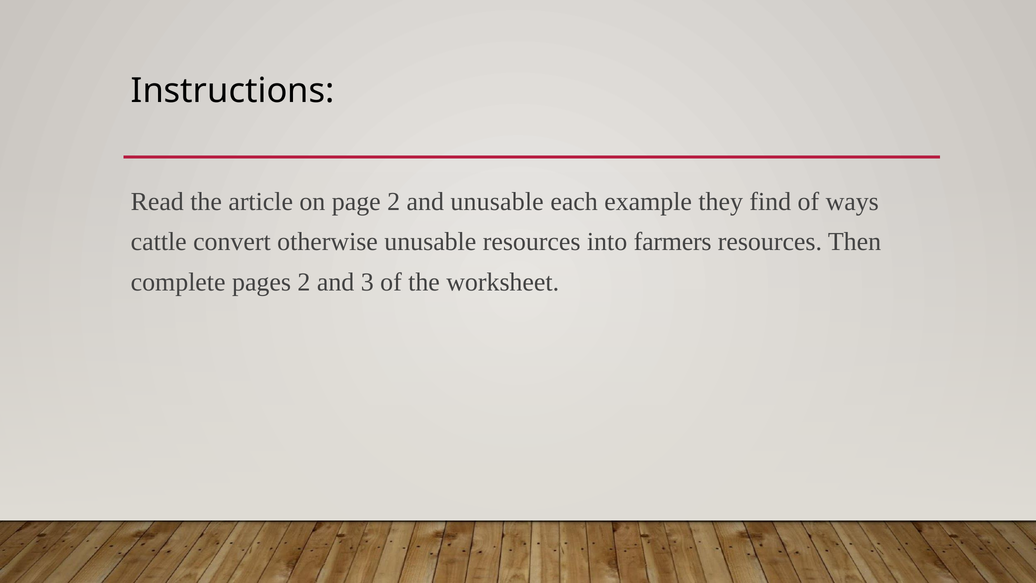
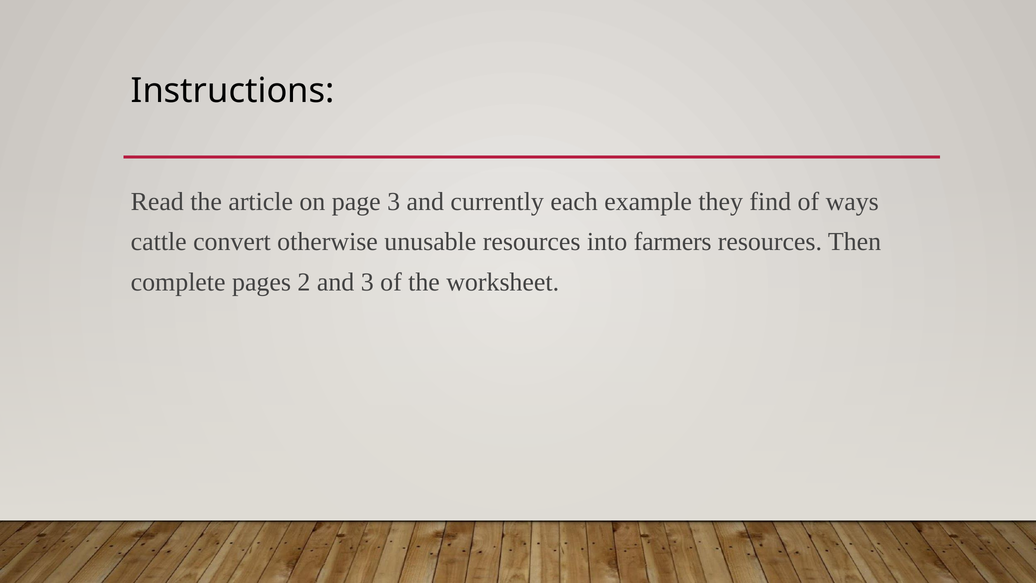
page 2: 2 -> 3 (394, 201)
and unusable: unusable -> currently (497, 201)
